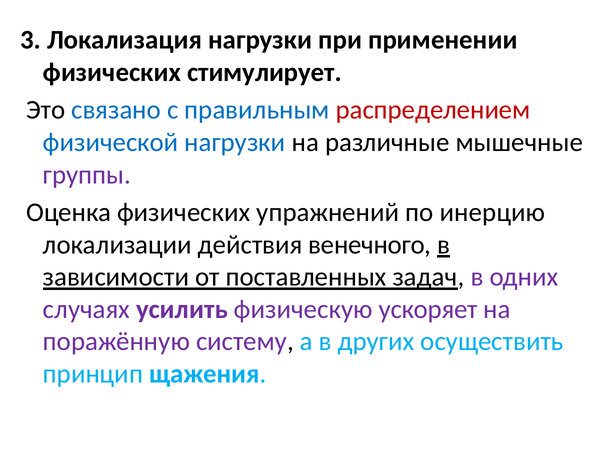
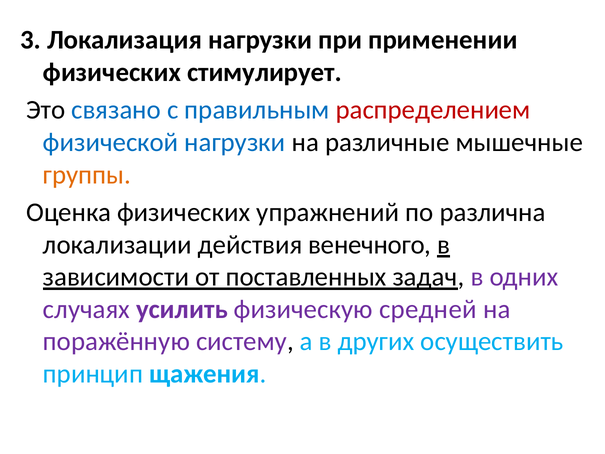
группы colour: purple -> orange (87, 175)
инерцию: инерцию -> различна (493, 212)
ускоряет: ускоряет -> средней (428, 309)
